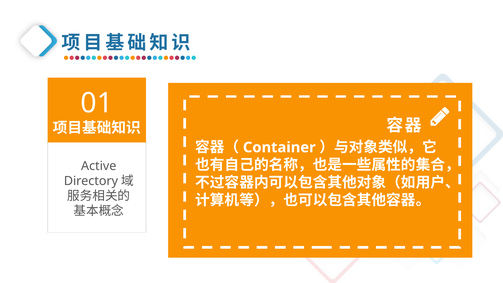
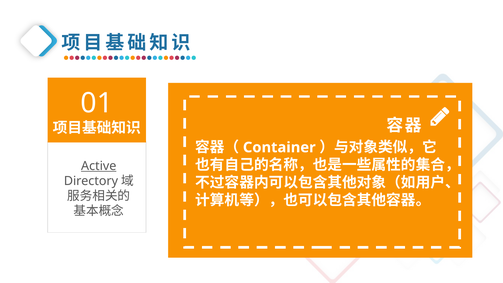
Active underline: none -> present (99, 166)
